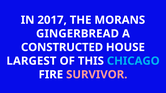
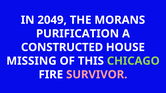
2017: 2017 -> 2049 (52, 20)
GINGERBREAD: GINGERBREAD -> PURIFICATION (78, 34)
LARGEST: LARGEST -> MISSING (31, 61)
CHICAGO colour: light blue -> light green (133, 61)
